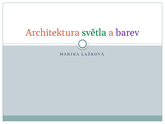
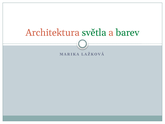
barev colour: purple -> green (128, 33)
